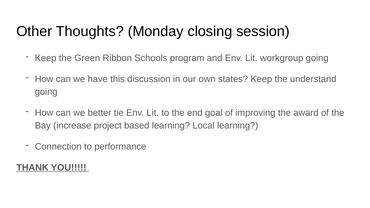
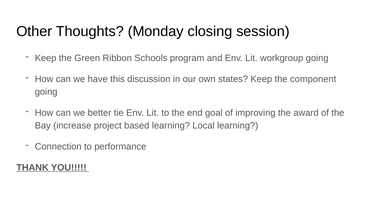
understand: understand -> component (313, 79)
